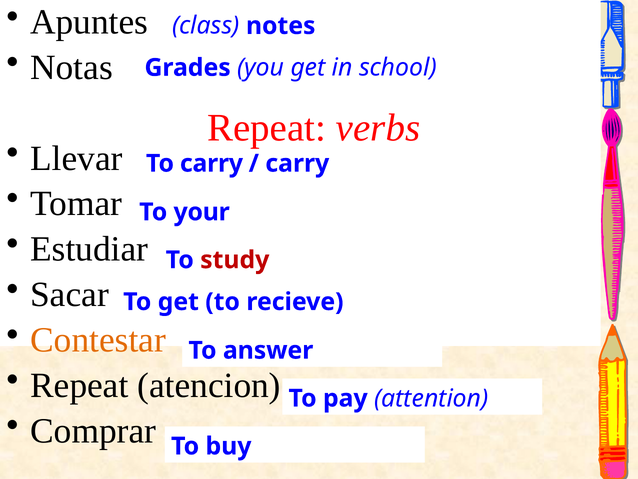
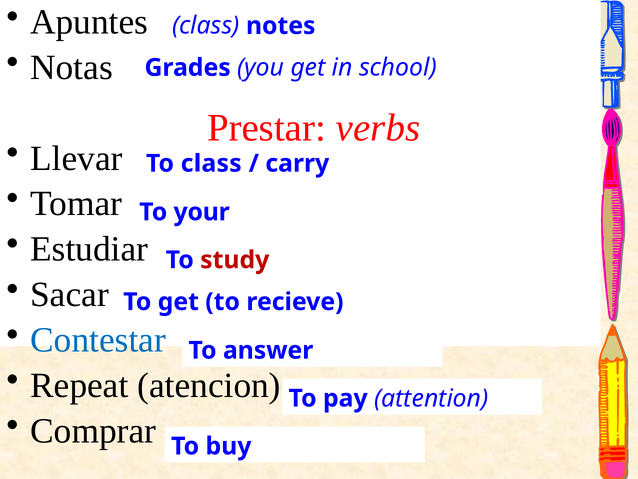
Repeat: Repeat -> Prestar (267, 128)
To carry: carry -> class (211, 163)
Contestar colour: orange -> blue (98, 340)
